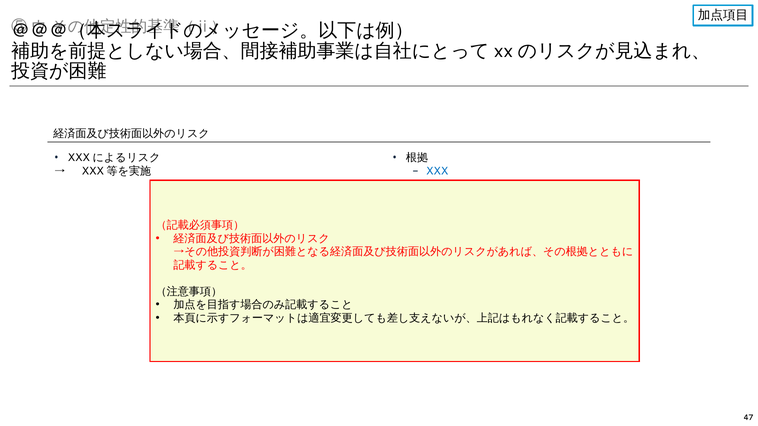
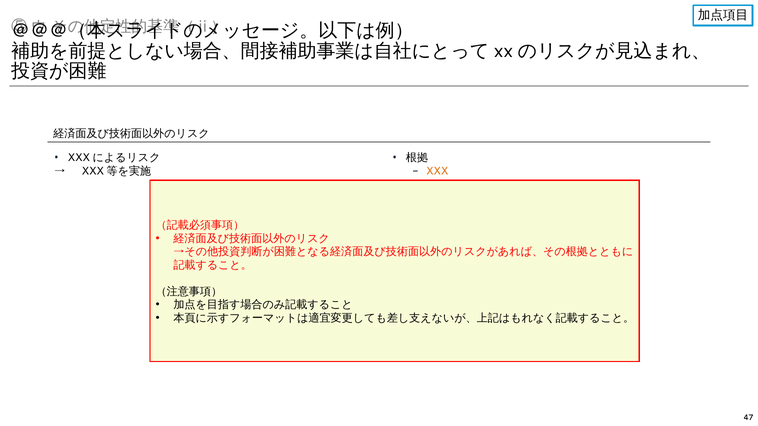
XXX colour: blue -> orange (437, 171)
